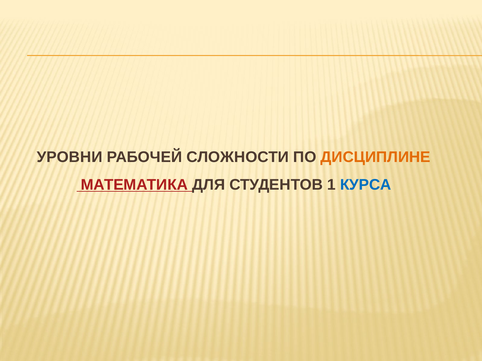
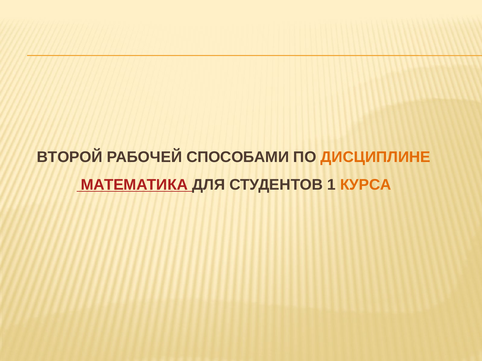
УРОВНИ: УРОВНИ -> ВТОРОЙ (70, 157)
СЛОЖНОСТИ: СЛОЖНОСТИ -> СПОСОБАМИ (238, 157)
КУРСА colour: blue -> orange (366, 185)
